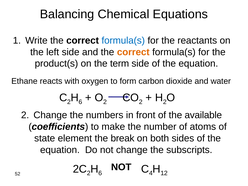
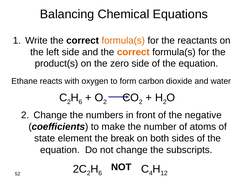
formula(s colour: blue -> orange (123, 40)
term: term -> zero (120, 64)
available: available -> negative (203, 115)
